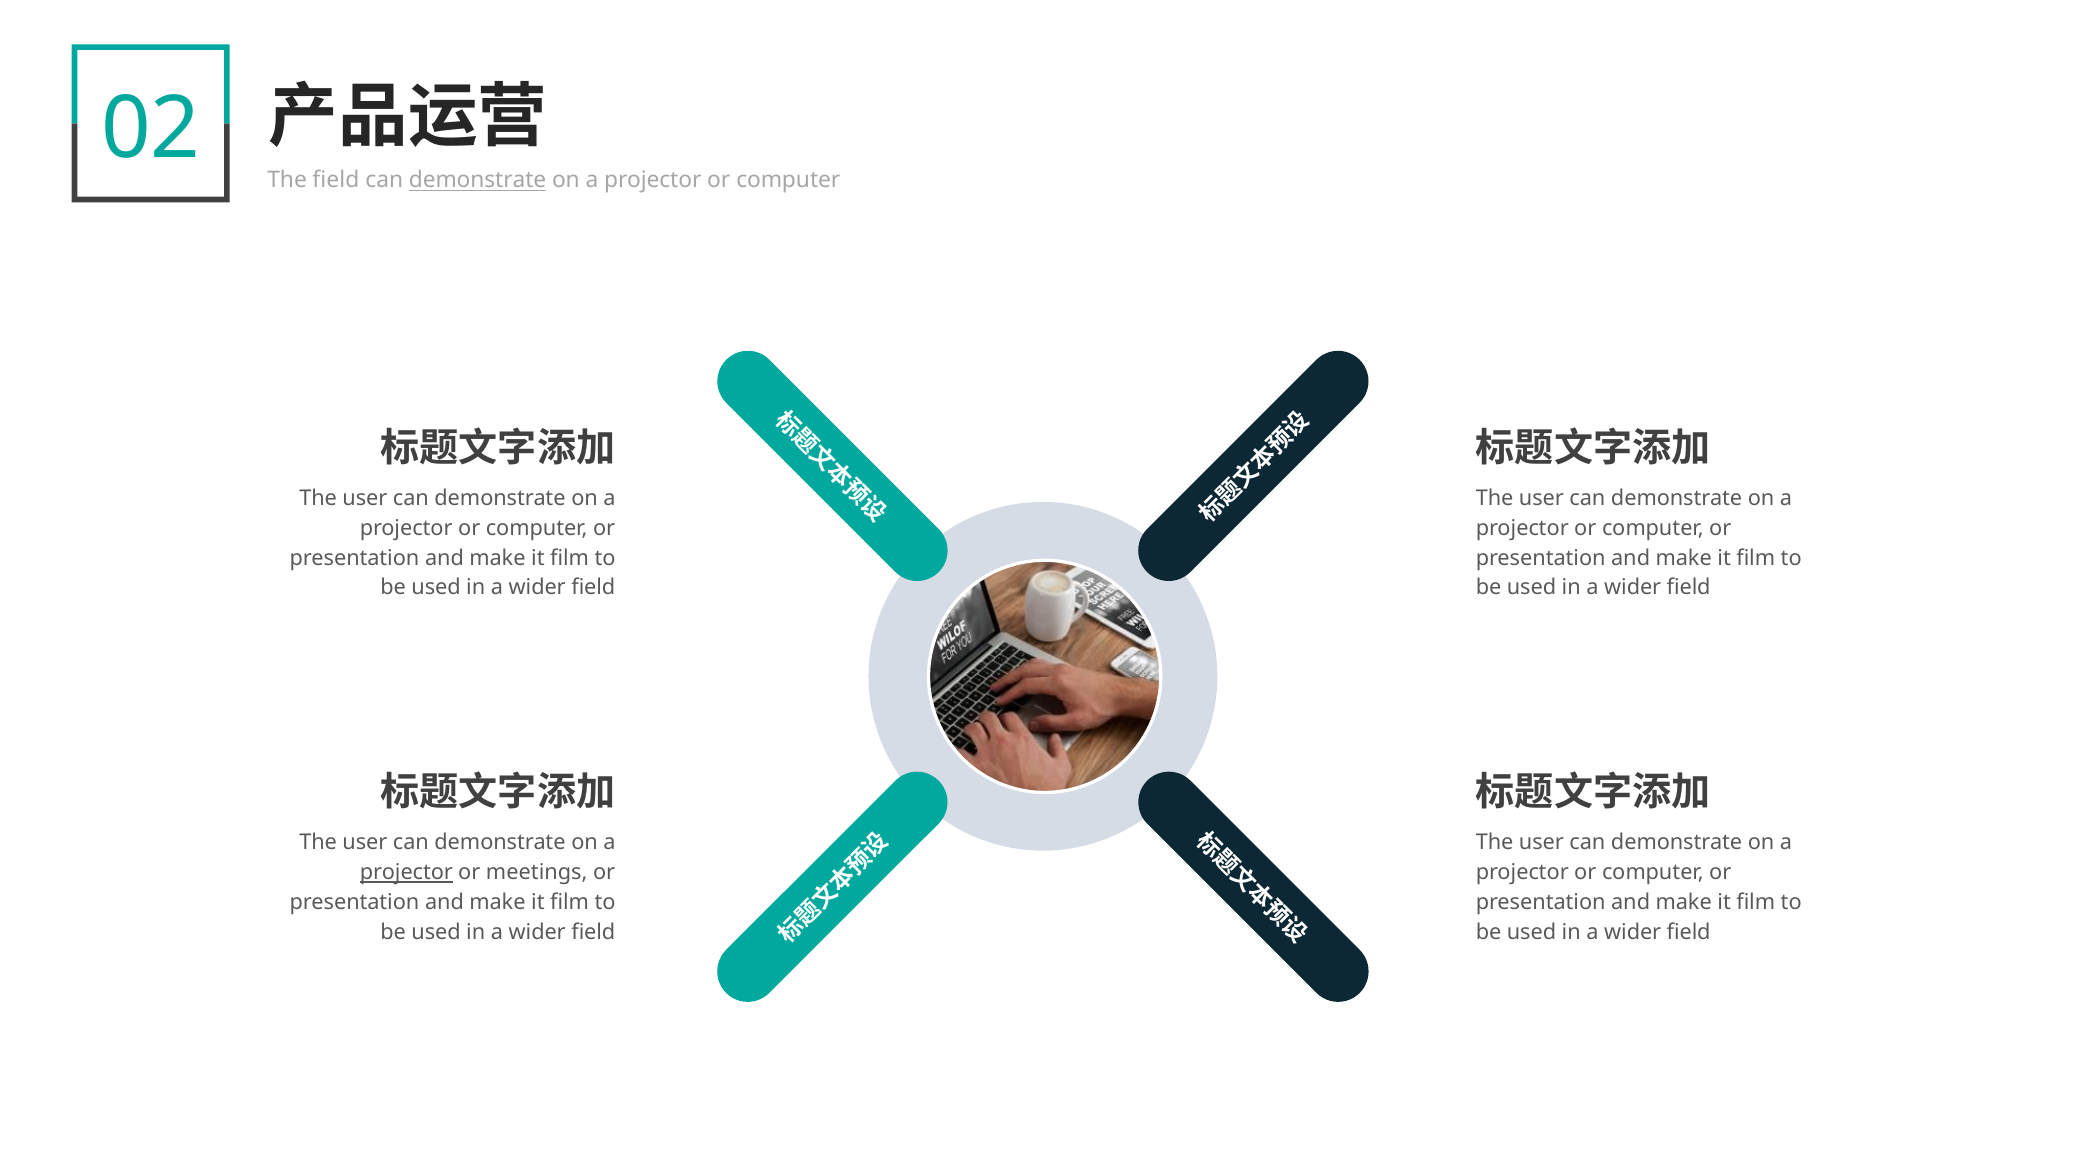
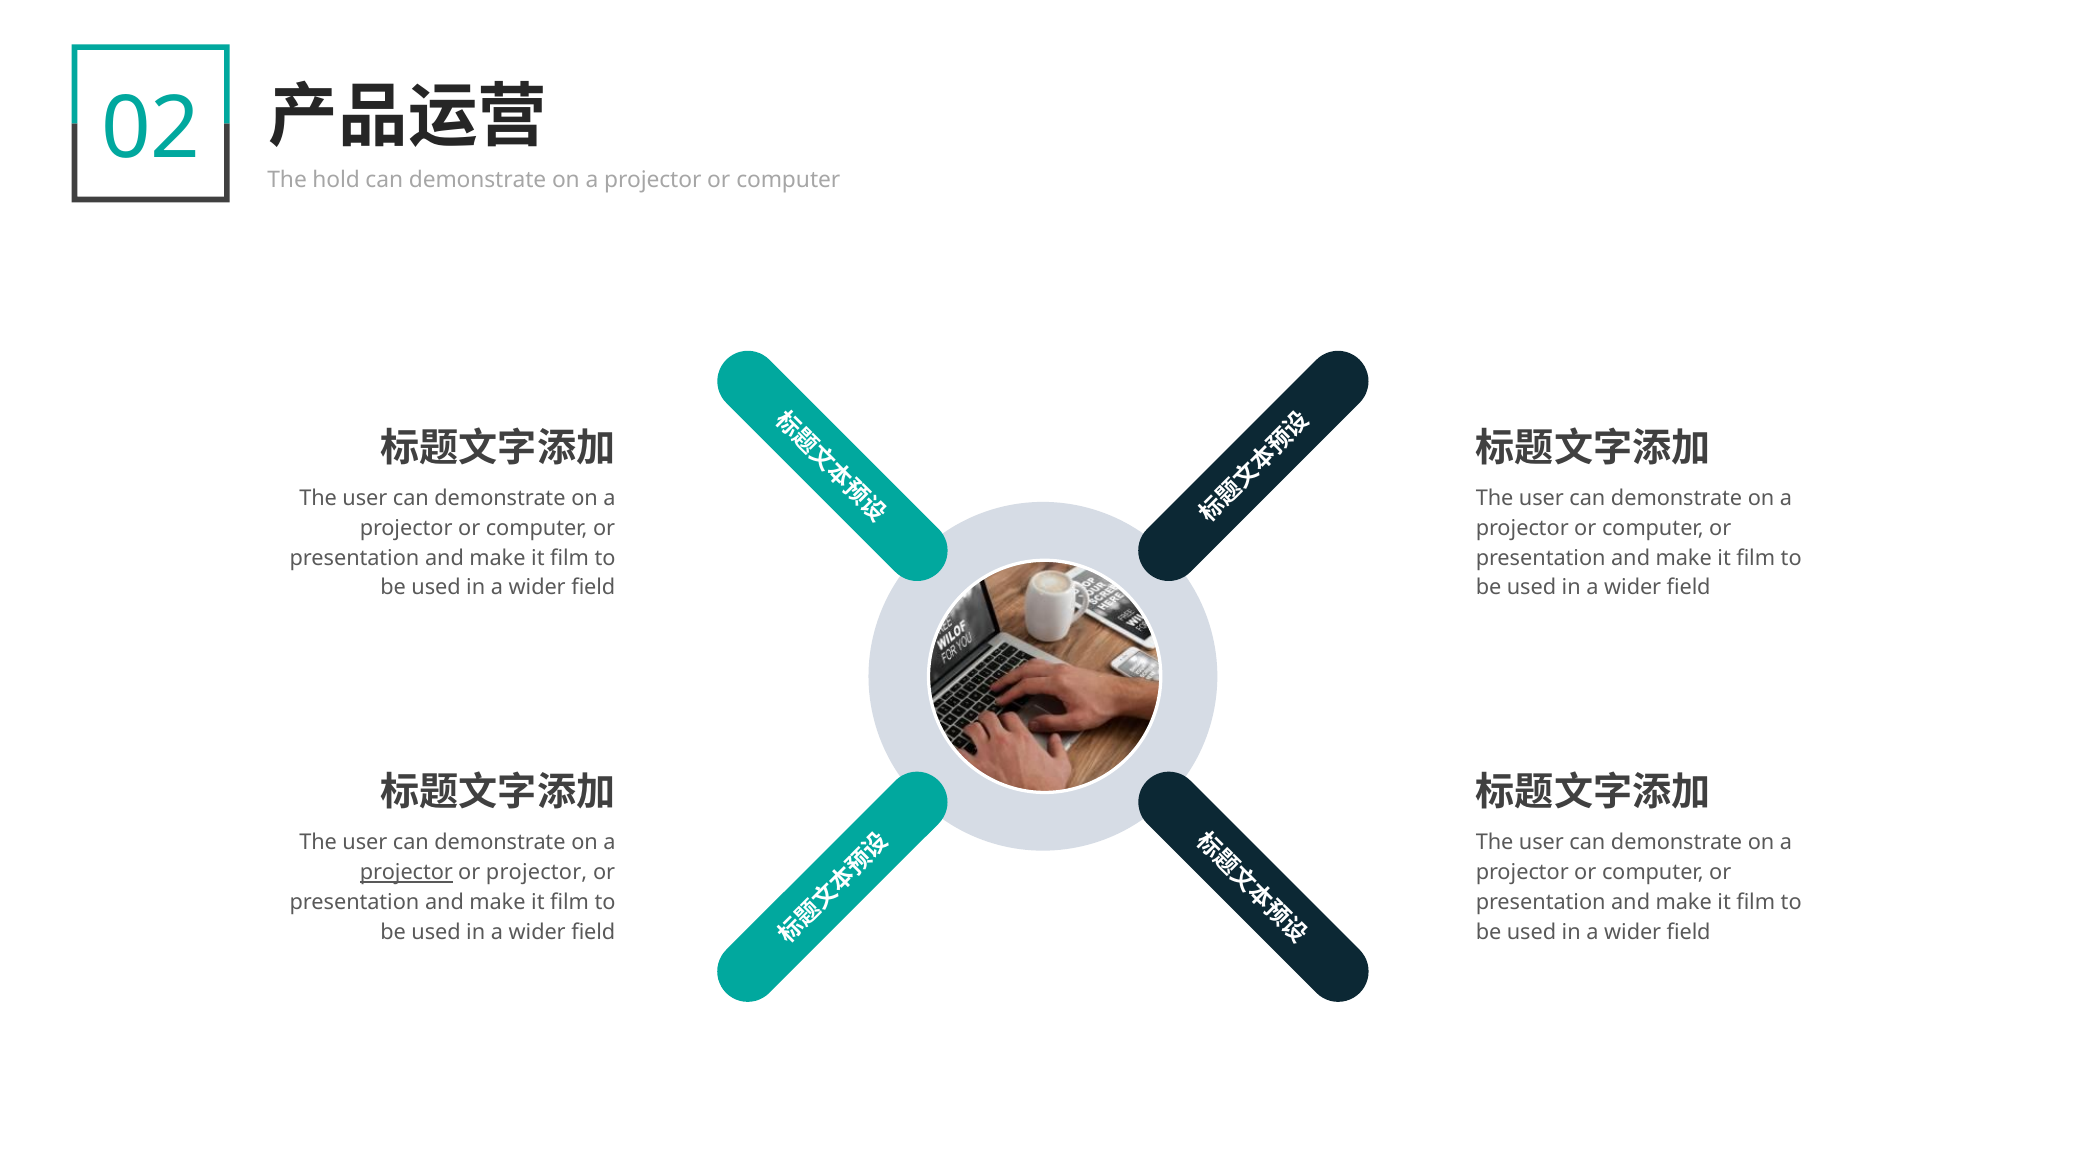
The field: field -> hold (336, 181)
demonstrate underline: present -> none (478, 181)
or meetings: meetings -> projector (537, 873)
